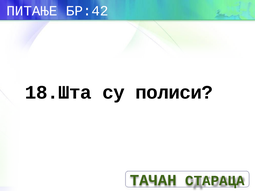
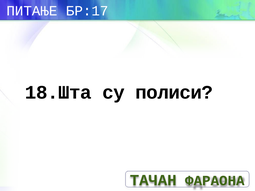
БР:42: БР:42 -> БР:17 (87, 11)
СТАРАЦА: СТАРАЦА -> ФАРАОНА (215, 181)
